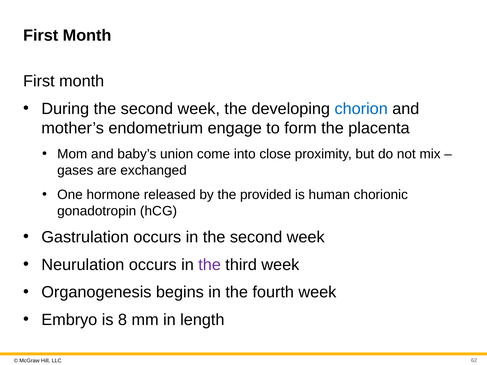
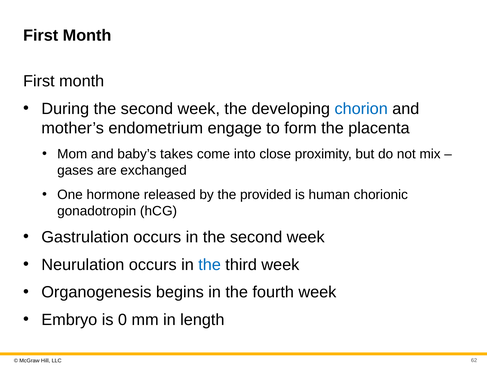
union: union -> takes (177, 154)
the colour: purple -> blue (210, 265)
8: 8 -> 0 (123, 320)
